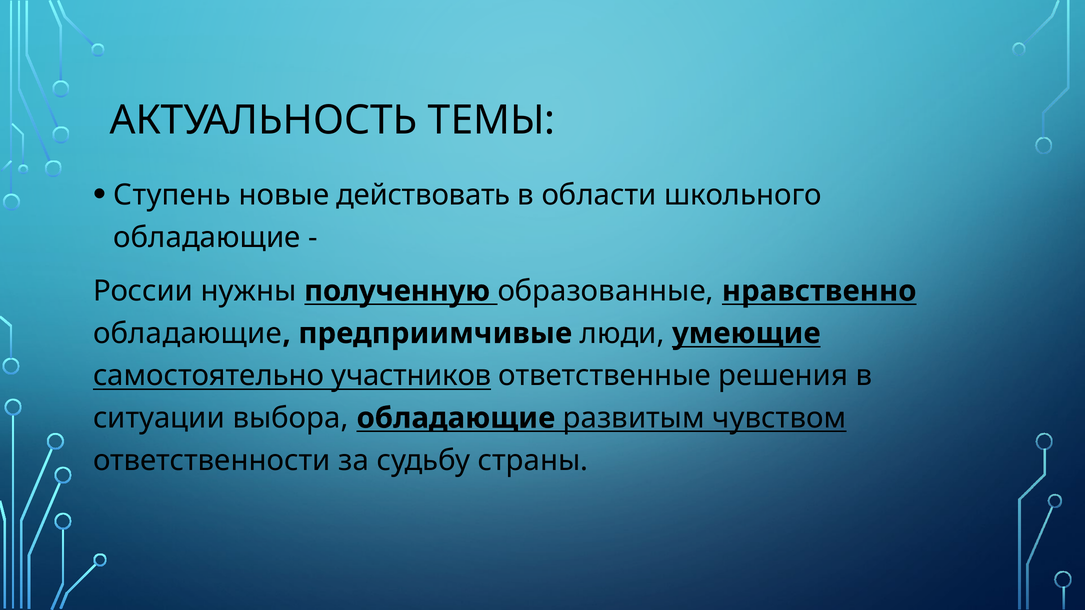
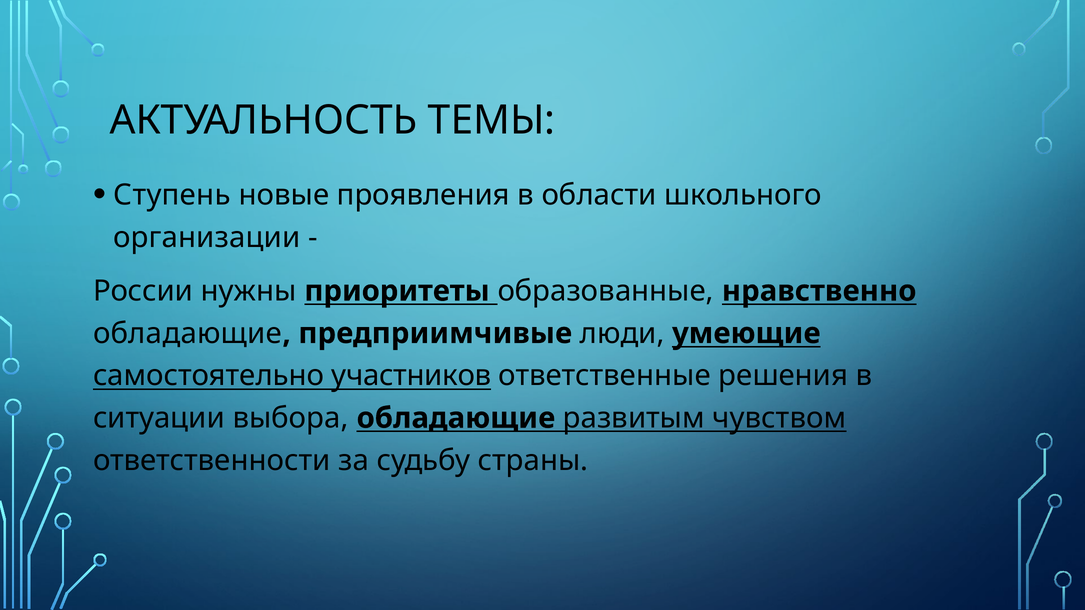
действовать: действовать -> проявления (423, 195)
обладающие: обладающие -> организации (207, 237)
полученную: полученную -> приоритеты (397, 291)
